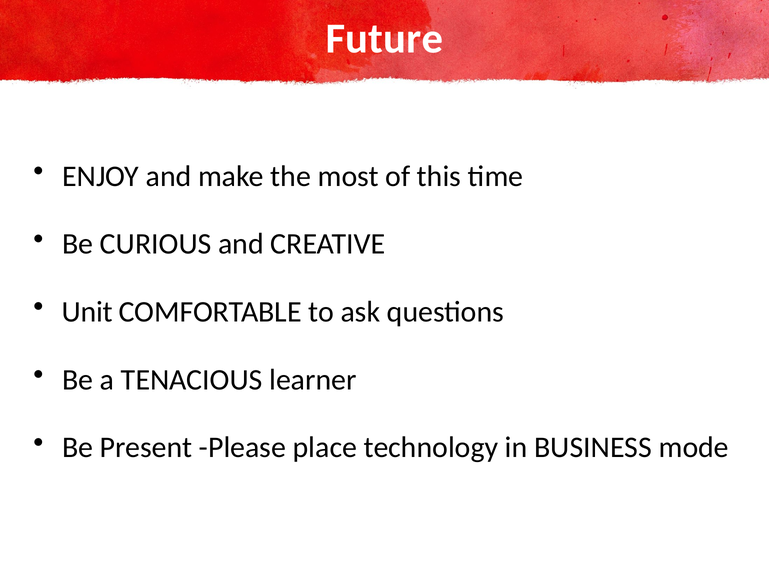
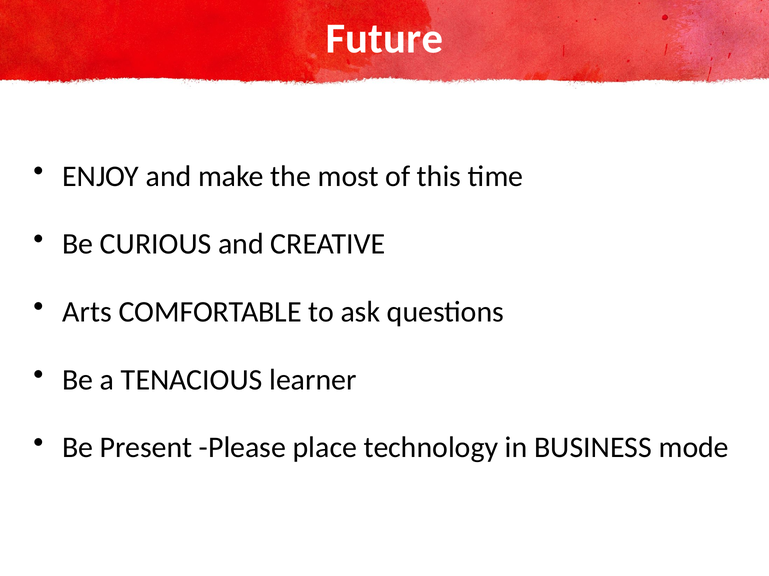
Unit: Unit -> Arts (87, 312)
